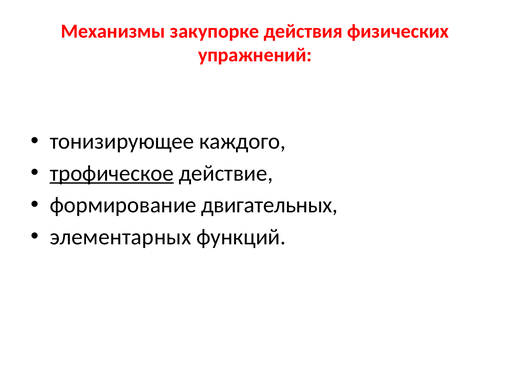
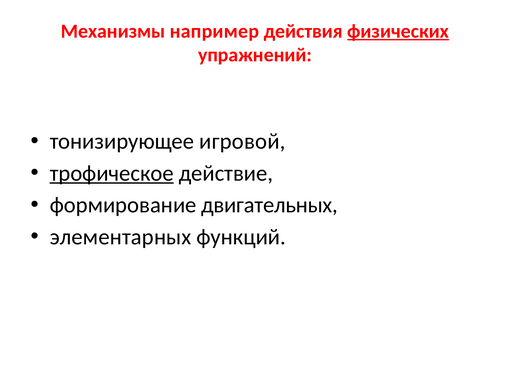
закупорке: закупорке -> например (214, 31)
физических underline: none -> present (398, 31)
каждого: каждого -> игровой (242, 141)
